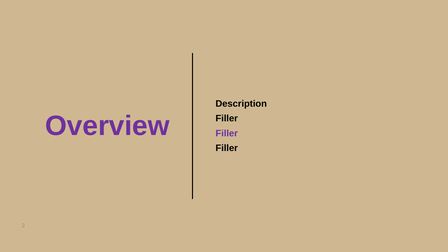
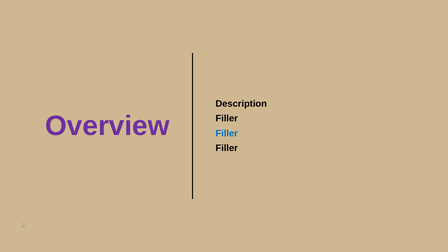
Filler colour: purple -> blue (227, 133)
